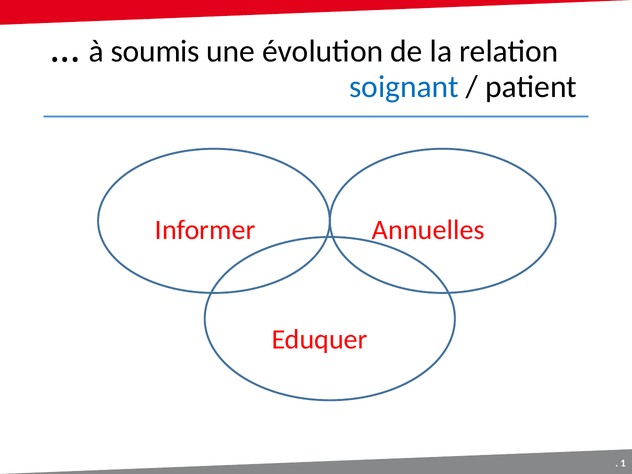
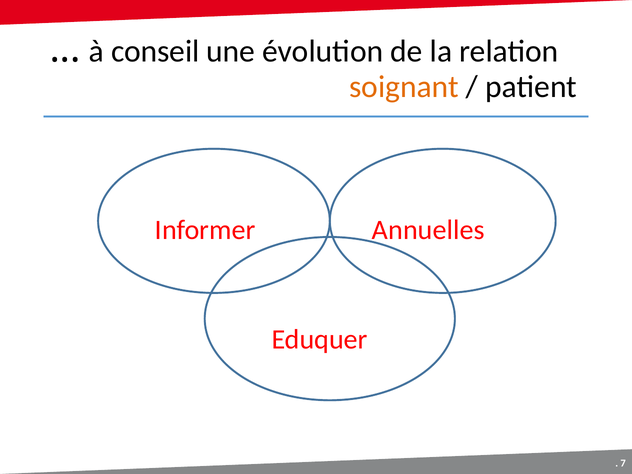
soumis: soumis -> conseil (155, 51)
soignant colour: blue -> orange (404, 87)
1: 1 -> 7 (623, 463)
